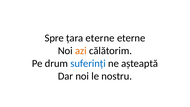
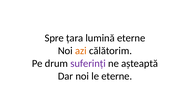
țara eterne: eterne -> lumină (100, 38)
suferinți colour: blue -> purple (88, 63)
le nostru: nostru -> eterne (117, 76)
